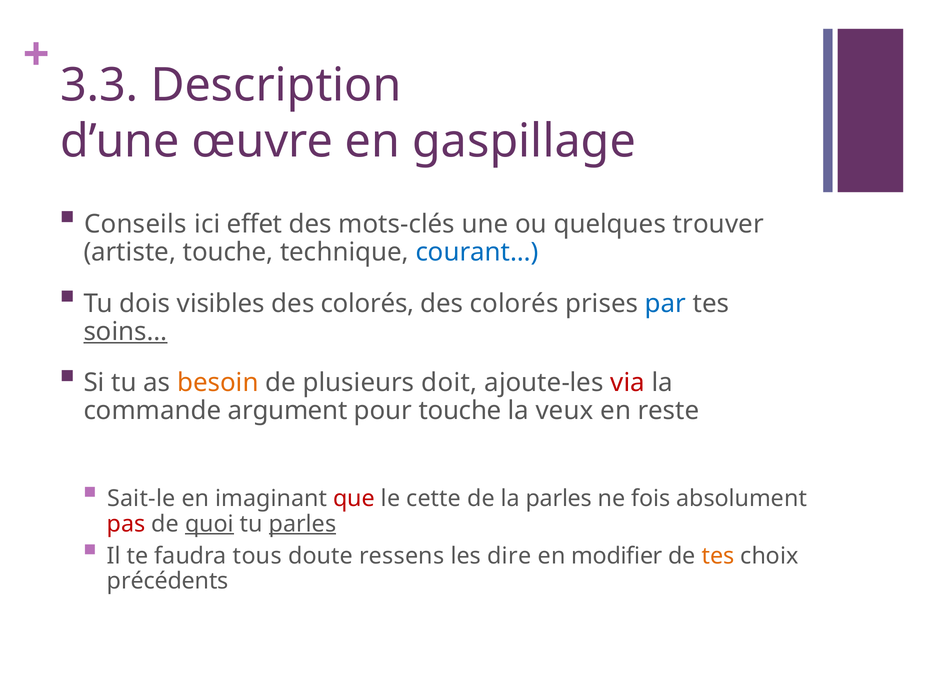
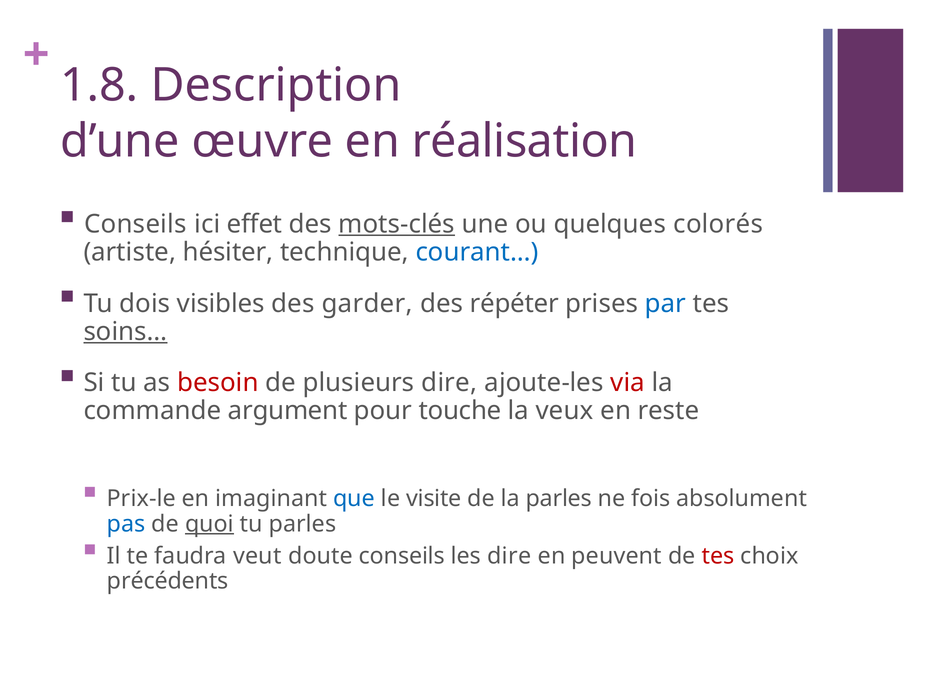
3.3: 3.3 -> 1.8 (99, 85)
gaspillage: gaspillage -> réalisation (524, 141)
mots-clés underline: none -> present (397, 224)
trouver: trouver -> colorés (718, 224)
artiste touche: touche -> hésiter (228, 252)
colorés: colorés -> garder (367, 303)
colorés: colorés -> répéter (514, 303)
besoin colour: orange -> red (218, 383)
plusieurs doit: doit -> dire (449, 383)
Sait-le: Sait-le -> Prix-le (141, 498)
que colour: red -> blue (354, 498)
cette: cette -> visite (434, 498)
pas colour: red -> blue (126, 524)
parles underline: present -> none (302, 524)
tous: tous -> veut (257, 556)
doute ressens: ressens -> conseils (402, 556)
modifier: modifier -> peuvent (617, 556)
tes colour: orange -> red (718, 556)
